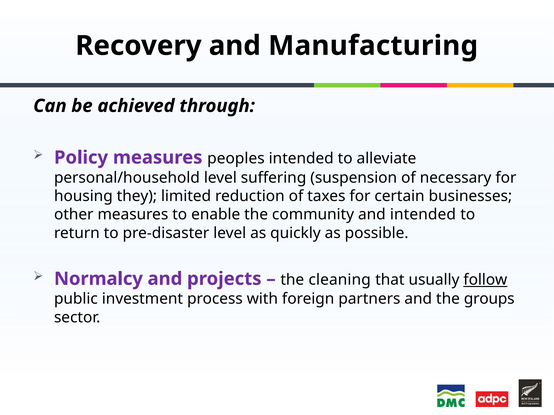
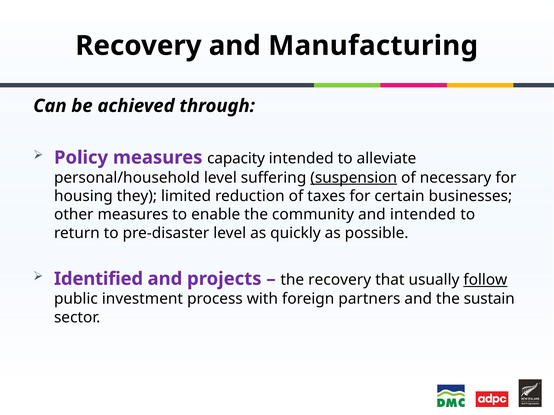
peoples: peoples -> capacity (236, 159)
suspension underline: none -> present (354, 178)
Normalcy: Normalcy -> Identified (98, 279)
the cleaning: cleaning -> recovery (340, 280)
groups: groups -> sustain (489, 299)
